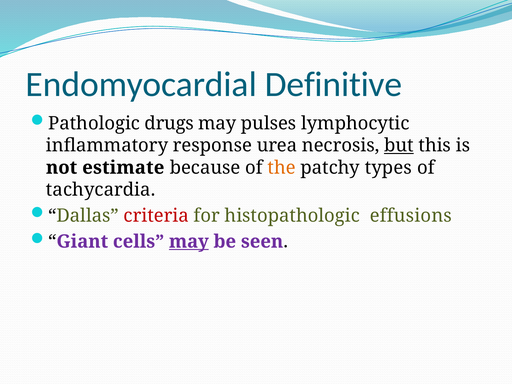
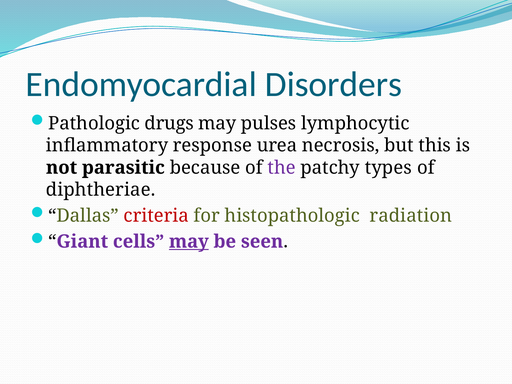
Definitive: Definitive -> Disorders (333, 85)
but underline: present -> none (399, 145)
estimate: estimate -> parasitic (123, 168)
the colour: orange -> purple (282, 168)
tachycardia: tachycardia -> diphtheriae (101, 190)
effusions: effusions -> radiation (411, 216)
